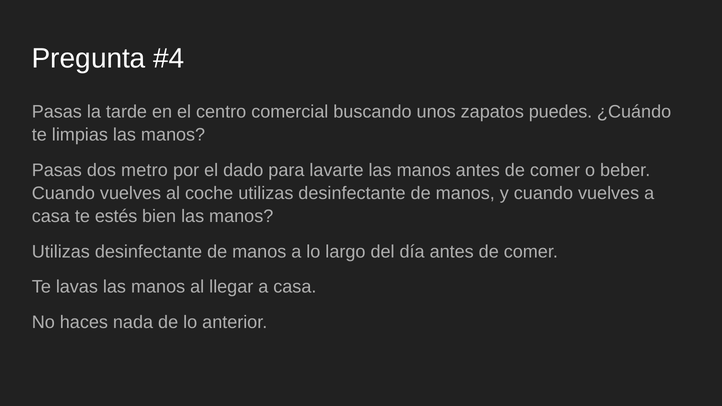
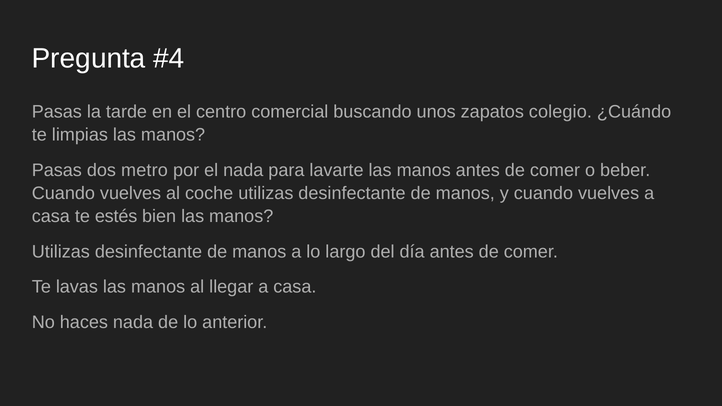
puedes: puedes -> colegio (560, 112)
el dado: dado -> nada (243, 170)
